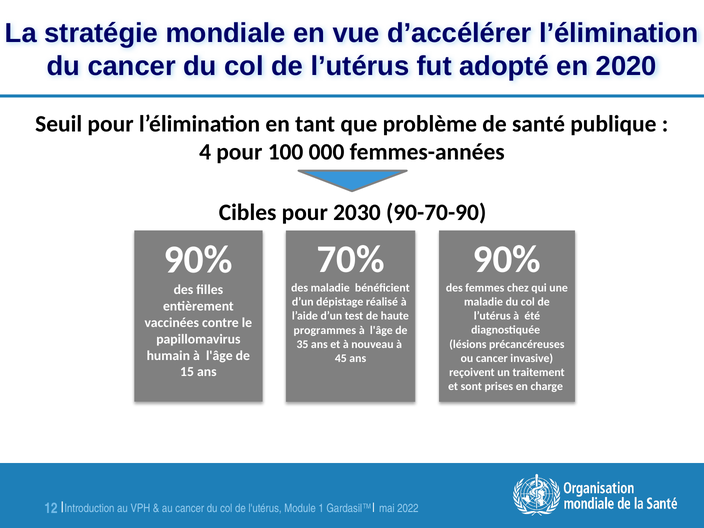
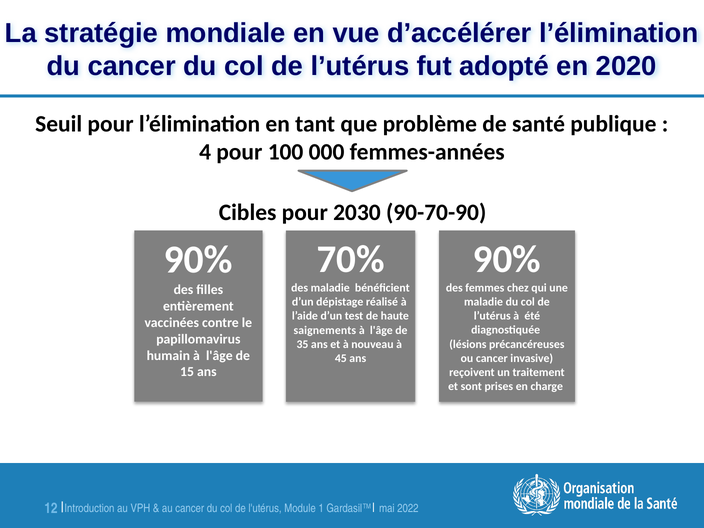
programmes: programmes -> saignements (325, 330)
